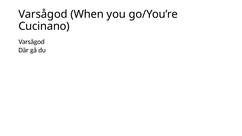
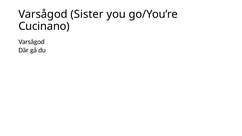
When: When -> Sister (87, 14)
